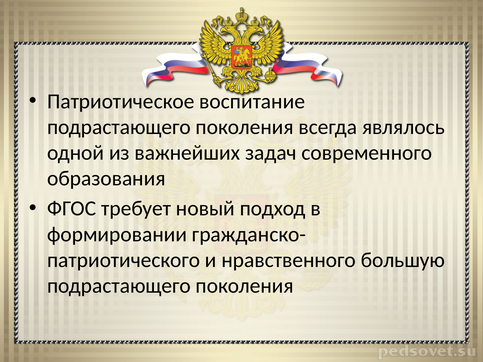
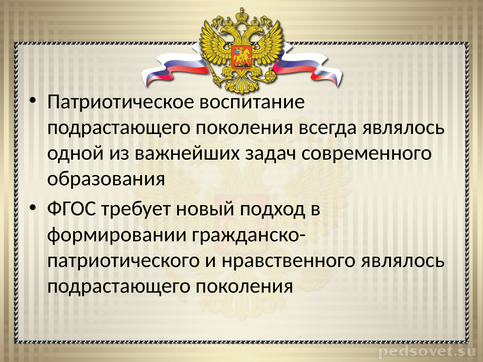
нравственного большую: большую -> являлось (403, 260)
